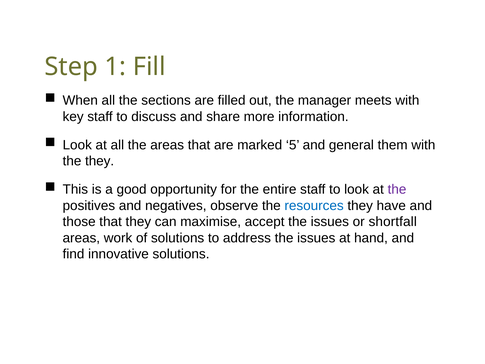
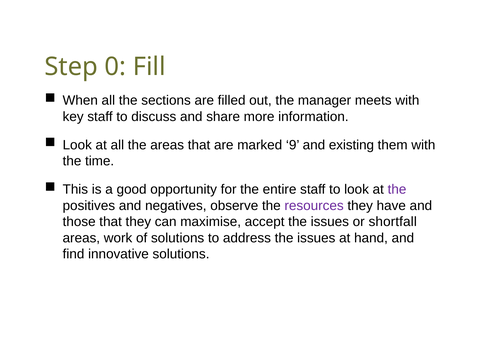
1: 1 -> 0 (115, 67)
5: 5 -> 9 (293, 145)
general: general -> existing (351, 145)
the they: they -> time (100, 161)
resources colour: blue -> purple (314, 205)
